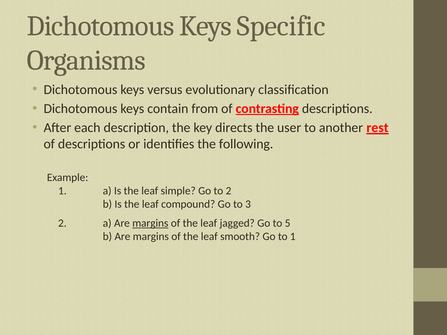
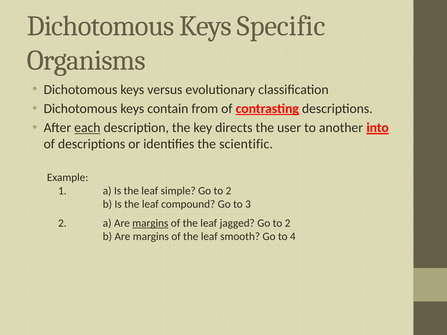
each underline: none -> present (87, 128)
rest: rest -> into (378, 128)
following: following -> scientific (246, 144)
jagged Go to 5: 5 -> 2 (288, 223)
to 1: 1 -> 4 (293, 237)
